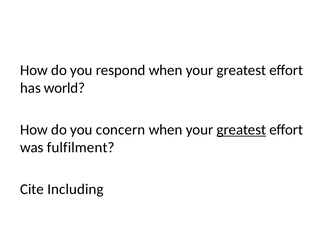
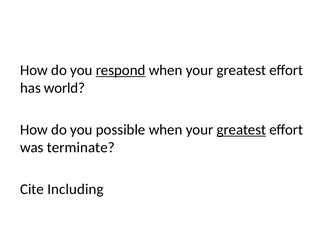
respond underline: none -> present (121, 70)
concern: concern -> possible (121, 130)
fulfilment: fulfilment -> terminate (81, 148)
